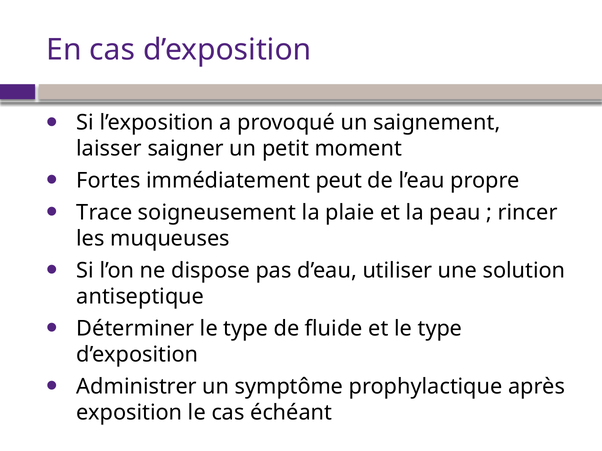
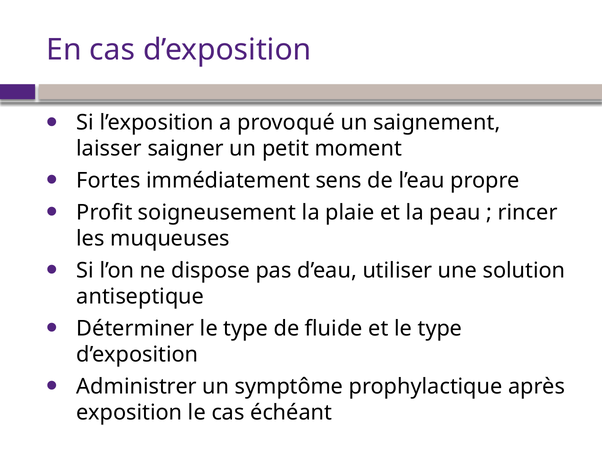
peut: peut -> sens (339, 181)
Trace: Trace -> Profit (104, 213)
